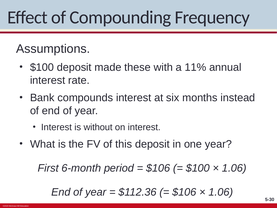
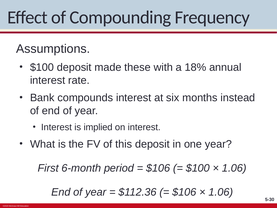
11%: 11% -> 18% (195, 67)
without: without -> implied (98, 127)
